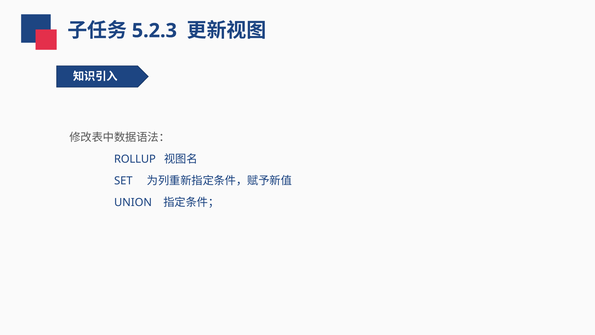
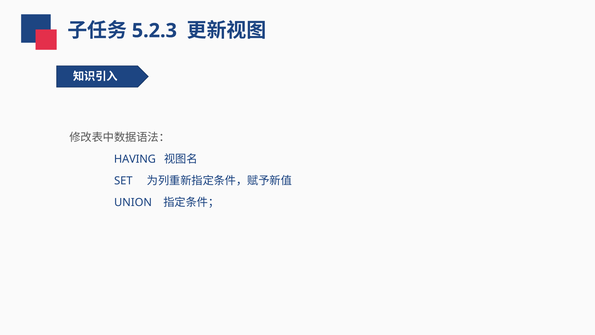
ROLLUP: ROLLUP -> HAVING (135, 159)
